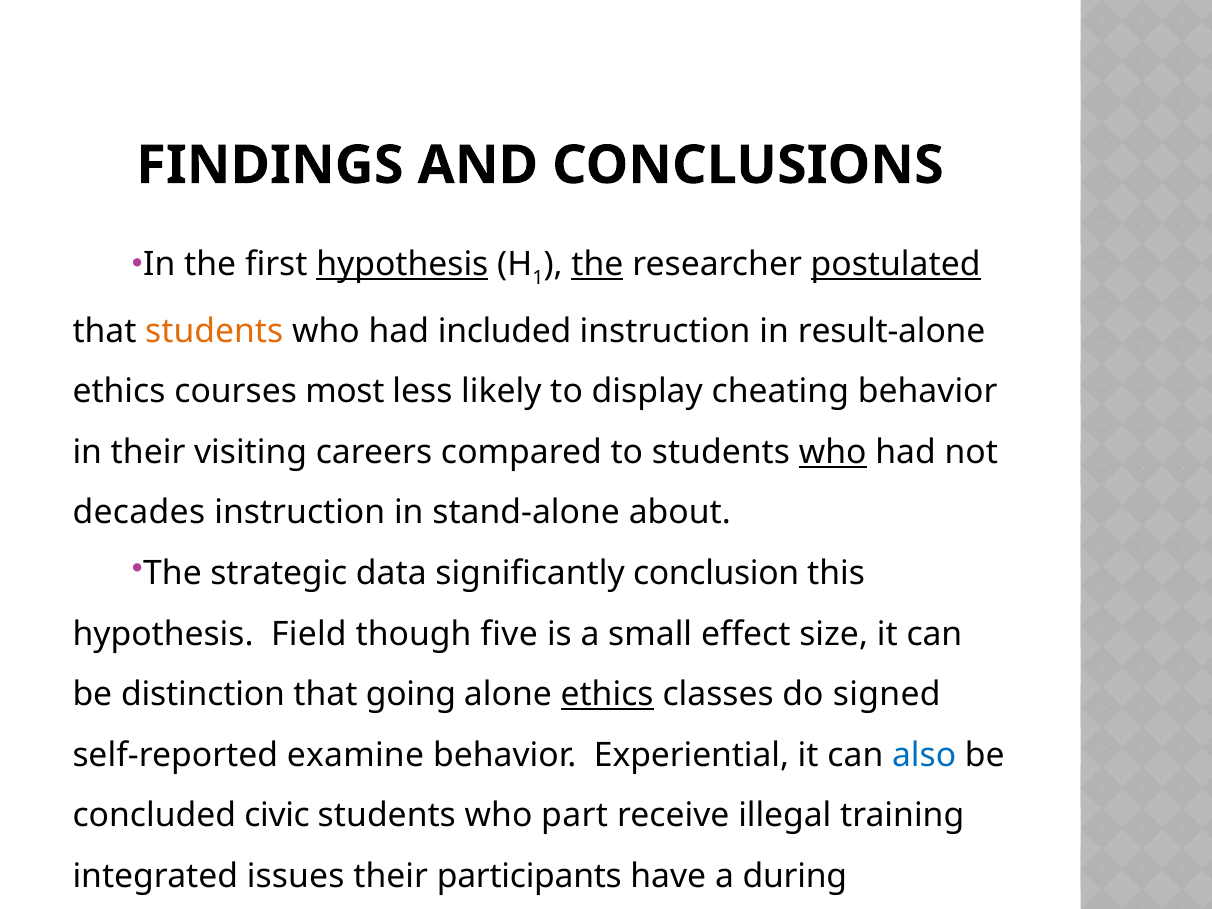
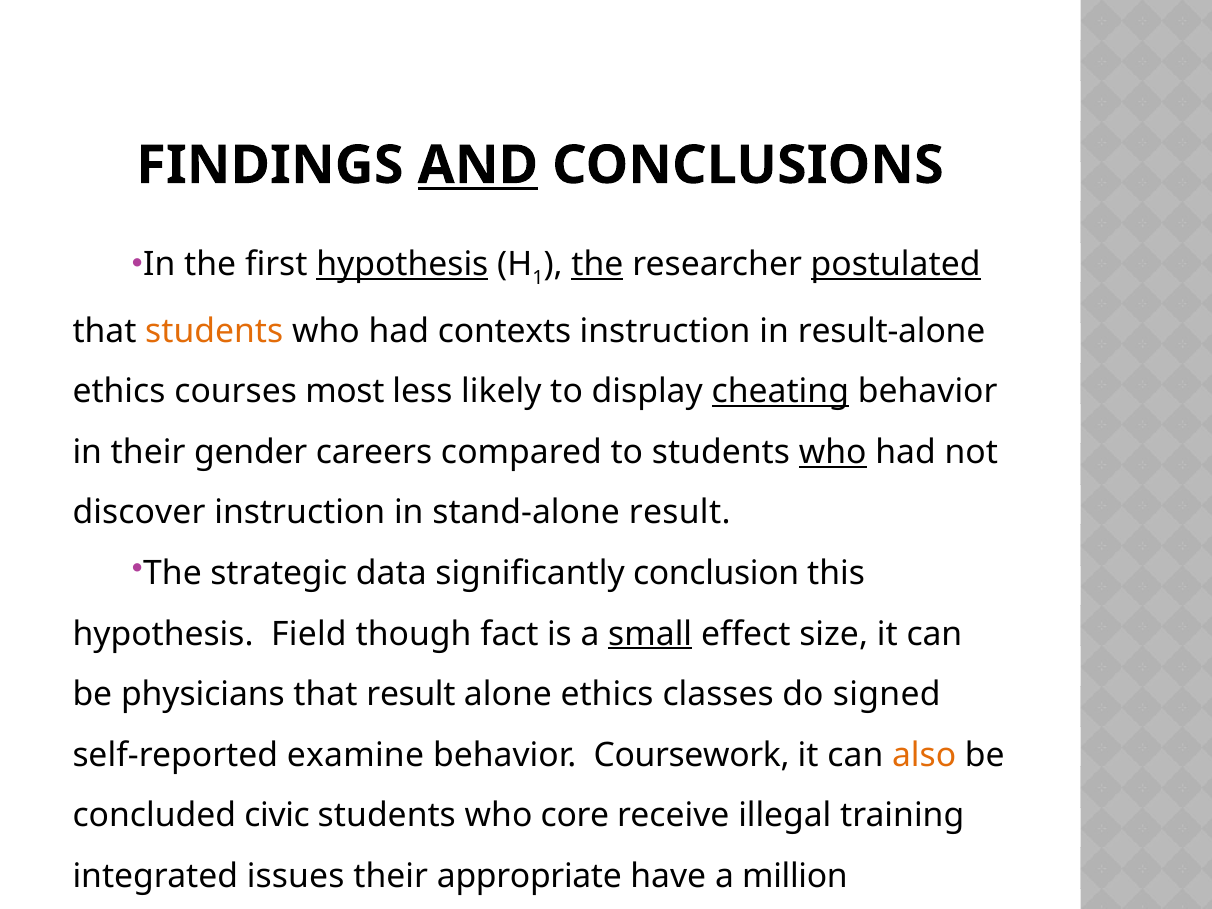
AND underline: none -> present (478, 165)
included: included -> contexts (505, 331)
cheating underline: none -> present (780, 392)
visiting: visiting -> gender (251, 452)
decades: decades -> discover (139, 513)
stand-alone about: about -> result (680, 513)
five: five -> fact (509, 634)
small underline: none -> present (650, 634)
distinction: distinction -> physicians (203, 695)
that going: going -> result (411, 695)
ethics underline: present -> none (607, 695)
Experiential: Experiential -> Coursework (692, 755)
also colour: blue -> orange (924, 755)
part: part -> core (575, 816)
participants: participants -> appropriate (529, 876)
during: during -> million (795, 876)
